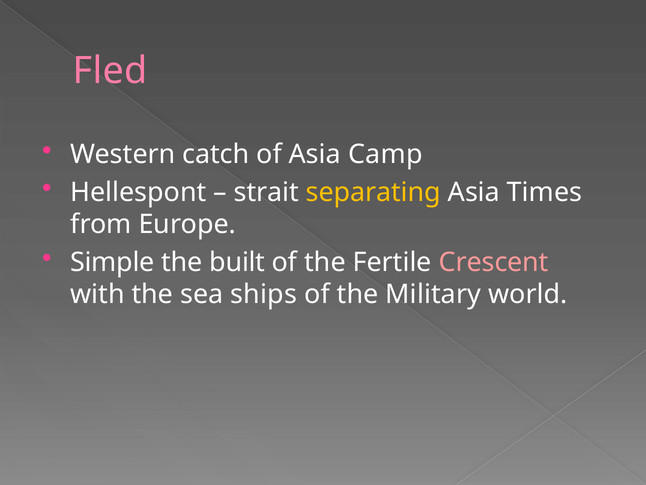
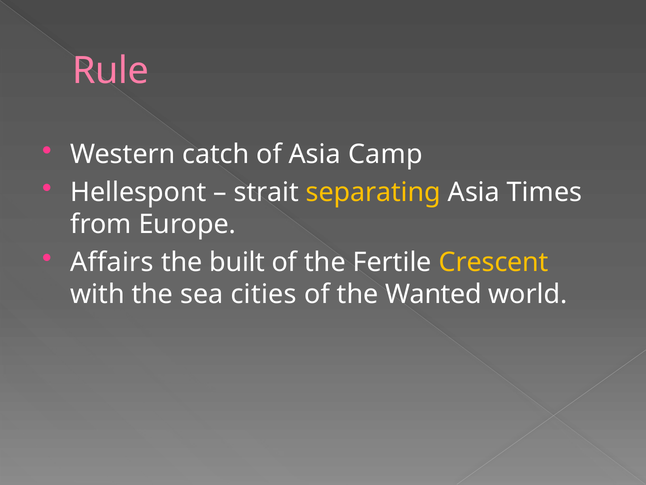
Fled: Fled -> Rule (111, 71)
Simple: Simple -> Affairs (112, 262)
Crescent colour: pink -> yellow (494, 262)
ships: ships -> cities (264, 294)
Military: Military -> Wanted (433, 294)
